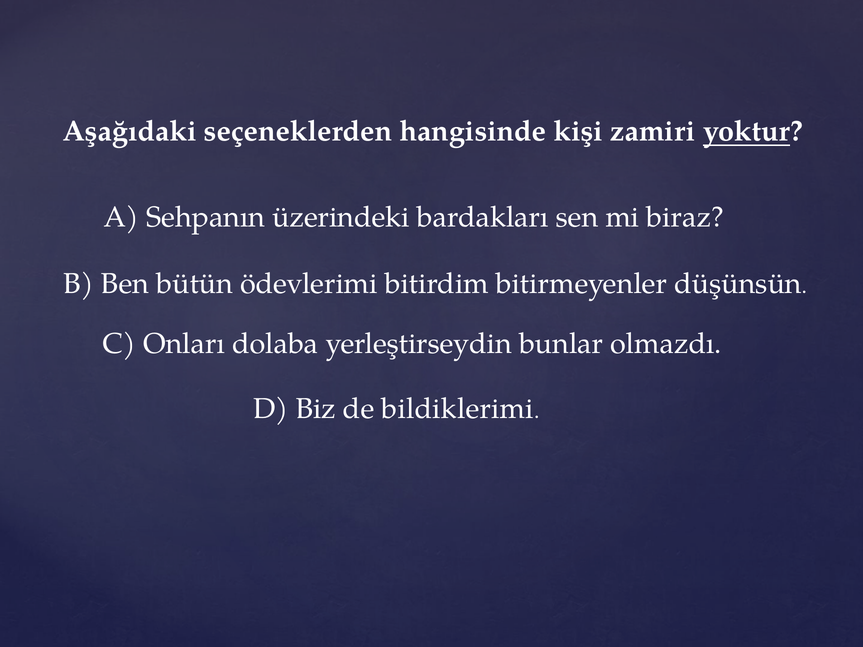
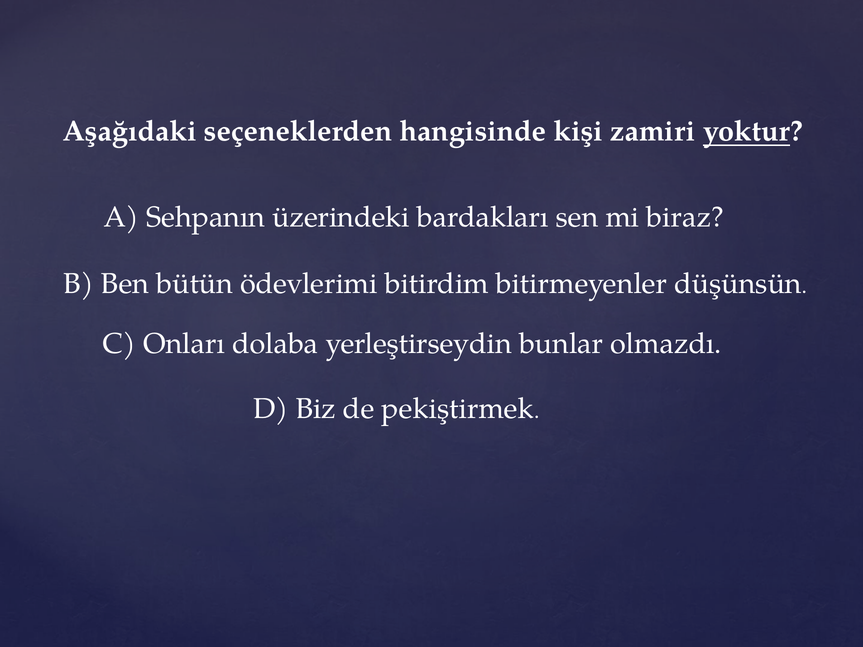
bildiklerimi: bildiklerimi -> pekiştirmek (458, 409)
